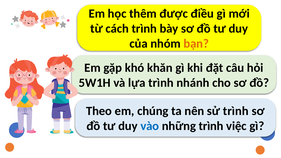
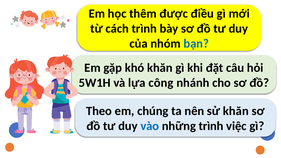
bạn colour: orange -> blue (196, 44)
lựa trình: trình -> công (161, 83)
sử trình: trình -> khăn (236, 111)
